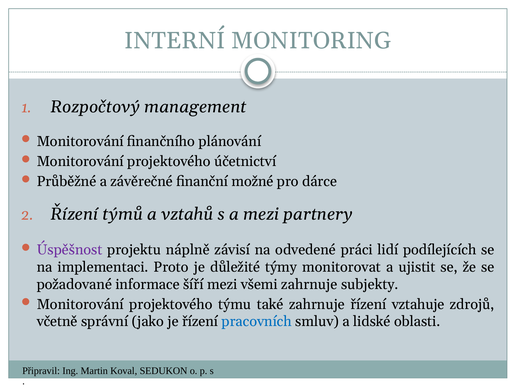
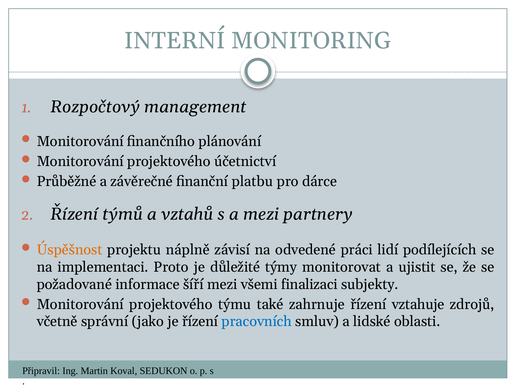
možné: možné -> platbu (252, 182)
Úspěšnost colour: purple -> orange (70, 250)
všemi zahrnuje: zahrnuje -> finalizaci (309, 284)
